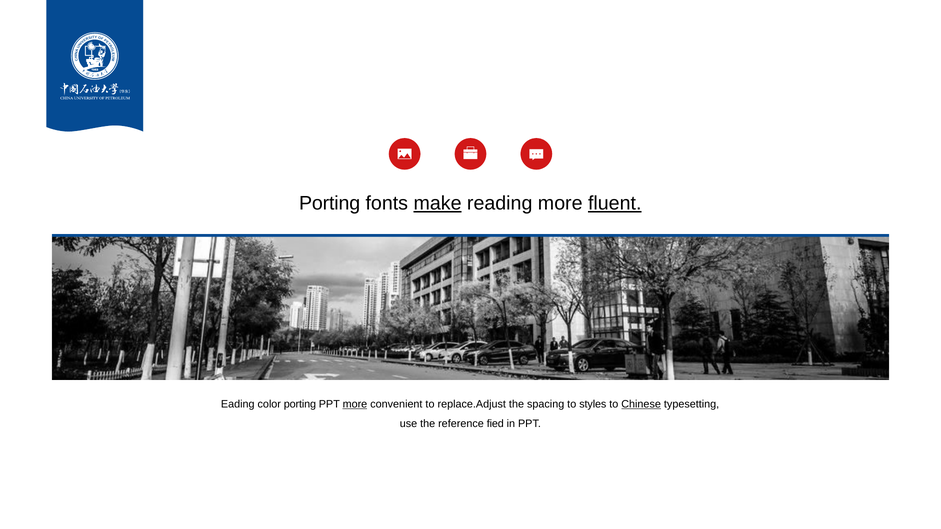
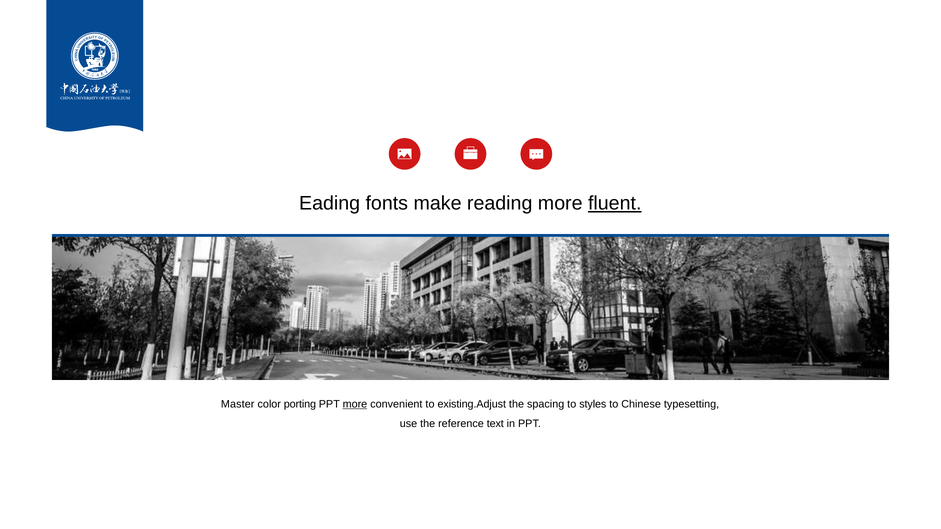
Porting: Porting -> Eading (330, 203)
make underline: present -> none (438, 203)
Eading: Eading -> Master (238, 404)
replace.Adjust: replace.Adjust -> existing.Adjust (472, 404)
Chinese underline: present -> none (641, 404)
fied: fied -> text (495, 424)
